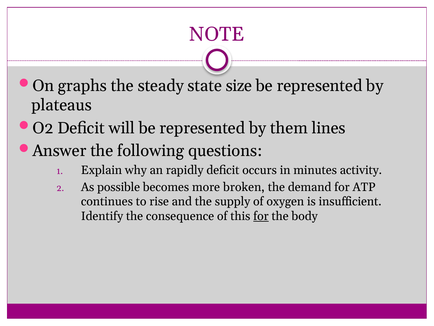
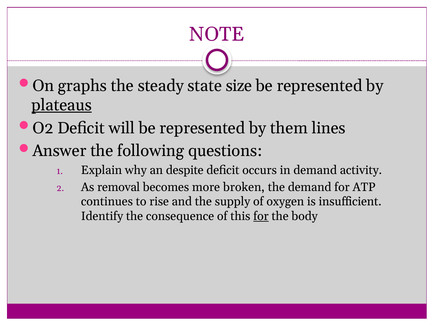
plateaus underline: none -> present (62, 105)
rapidly: rapidly -> despite (185, 170)
in minutes: minutes -> demand (315, 170)
possible: possible -> removal (119, 187)
